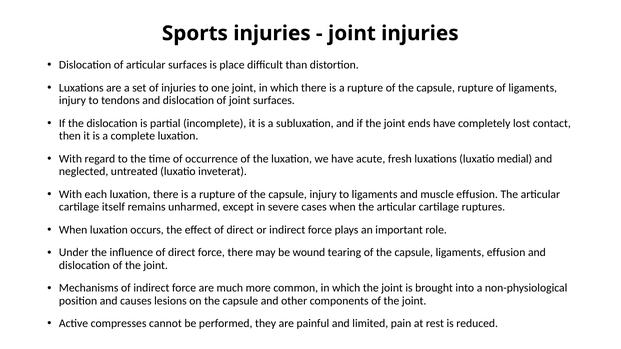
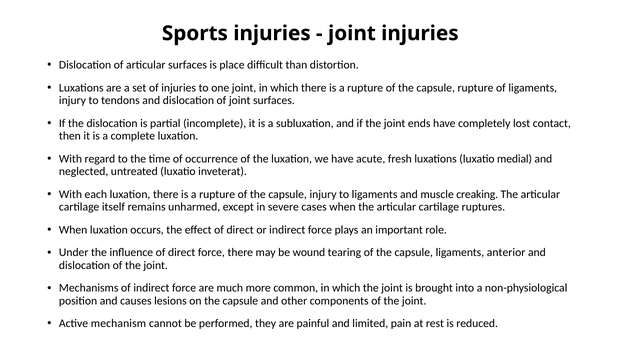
muscle effusion: effusion -> creaking (477, 194)
ligaments effusion: effusion -> anterior (506, 253)
compresses: compresses -> mechanism (118, 324)
